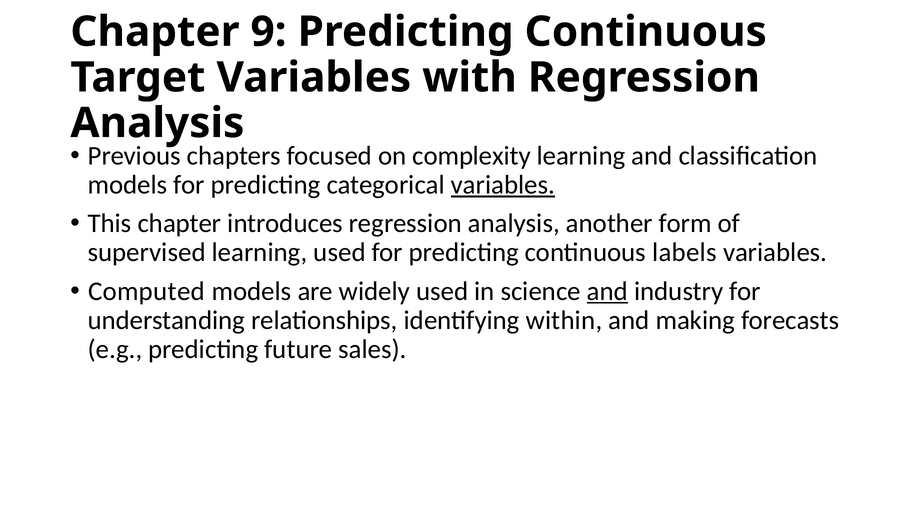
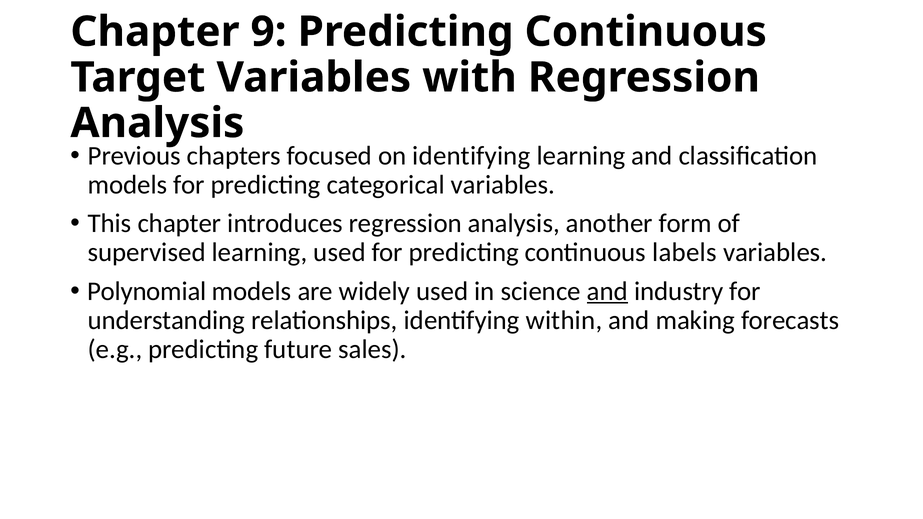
on complexity: complexity -> identifying (471, 156)
variables underline: present -> none (503, 185)
Computed: Computed -> Polynomial (147, 291)
